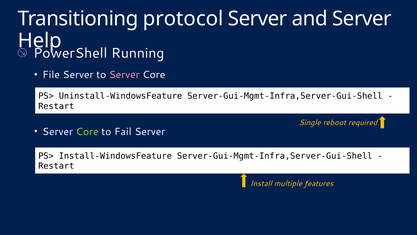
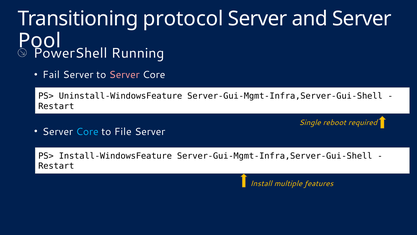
Help: Help -> Pool (40, 41)
File: File -> Fail (51, 75)
Core colour: light green -> light blue (87, 131)
Fail: Fail -> File (123, 131)
